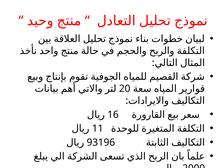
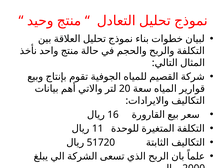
93196: 93196 -> 51720 (101, 142)
